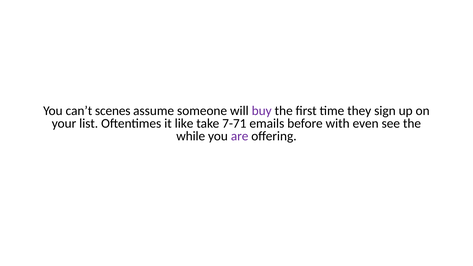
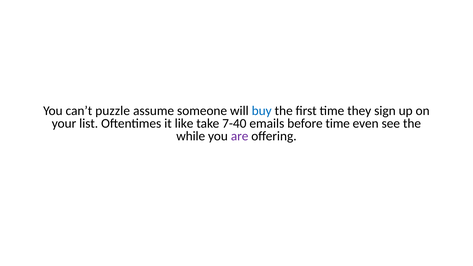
scenes: scenes -> puzzle (113, 111)
buy colour: purple -> blue (262, 111)
7-71: 7-71 -> 7-40 (234, 124)
before with: with -> time (338, 124)
